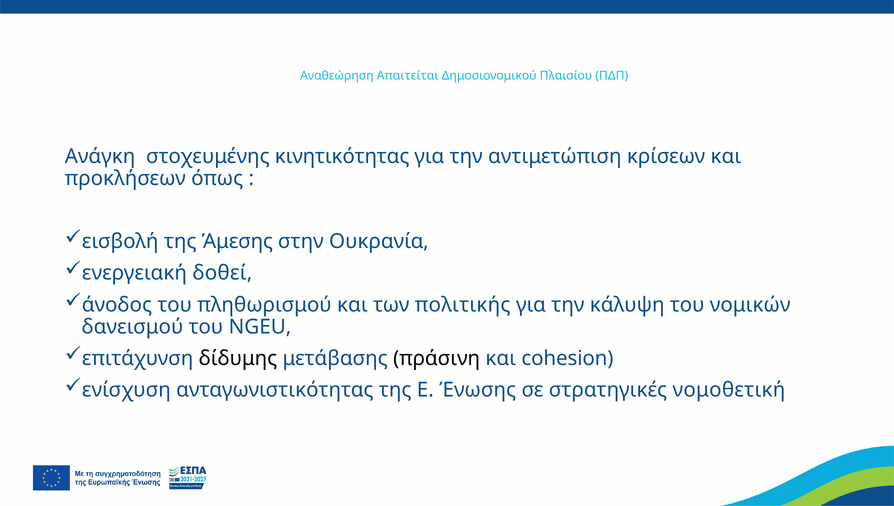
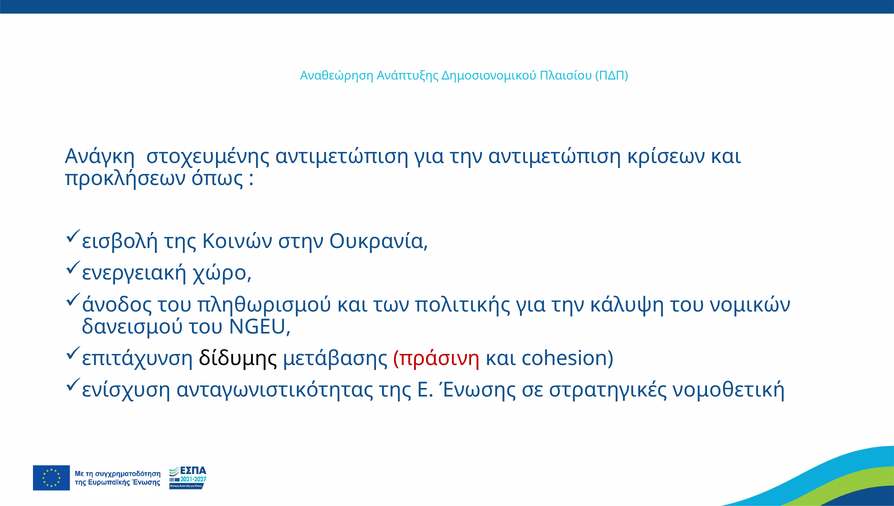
Απαιτείται: Απαιτείται -> Ανάπτυξης (408, 76)
στοχευμένης κινητικότητας: κινητικότητας -> αντιμετώπιση (342, 156)
Άμεσης: Άμεσης -> Κοινών (237, 242)
δοθεί: δοθεί -> χώρο (222, 273)
πράσινη colour: black -> red (437, 358)
